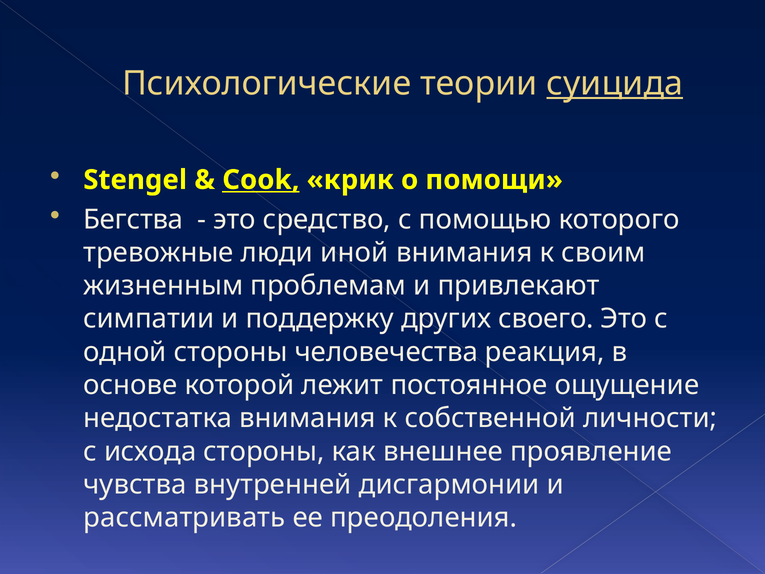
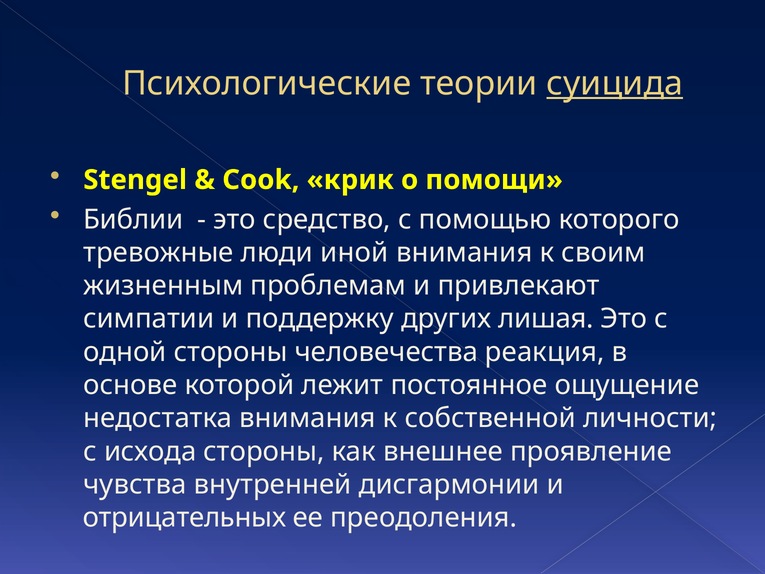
Cook underline: present -> none (261, 180)
Бегства: Бегства -> Библии (133, 219)
своего: своего -> лишая (546, 319)
рассматривать: рассматривать -> отрицательных (184, 517)
